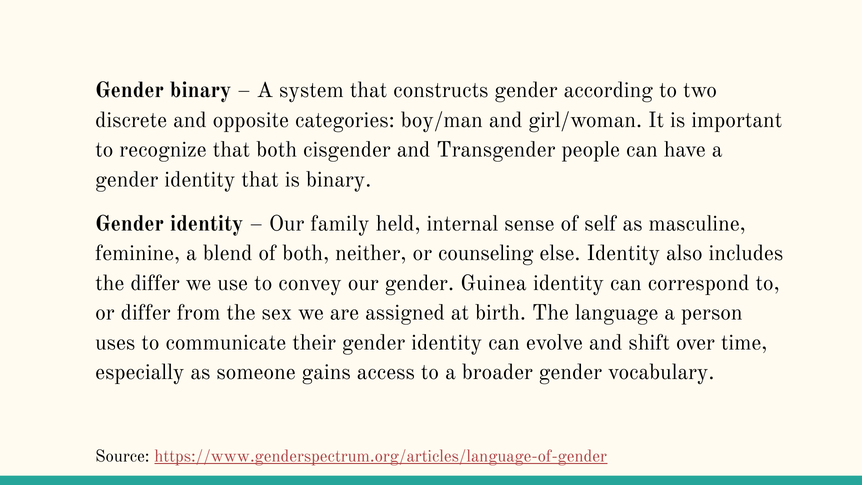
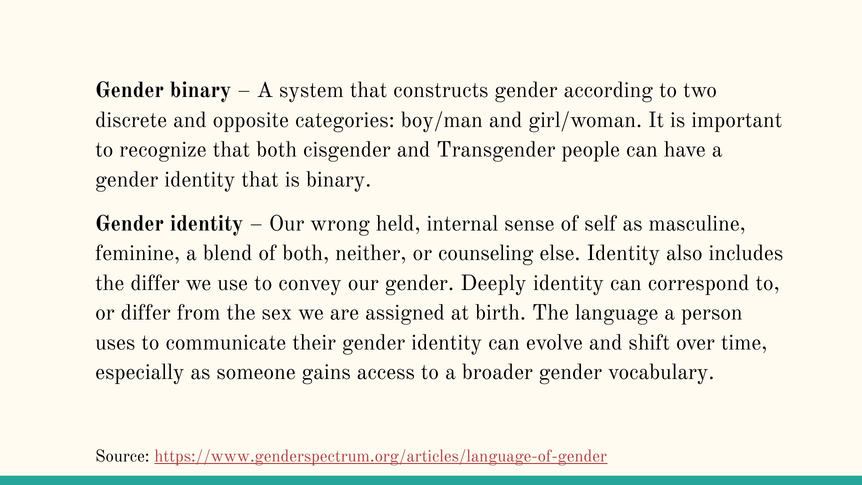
family: family -> wrong (340, 224)
Guinea: Guinea -> Deeply (493, 283)
